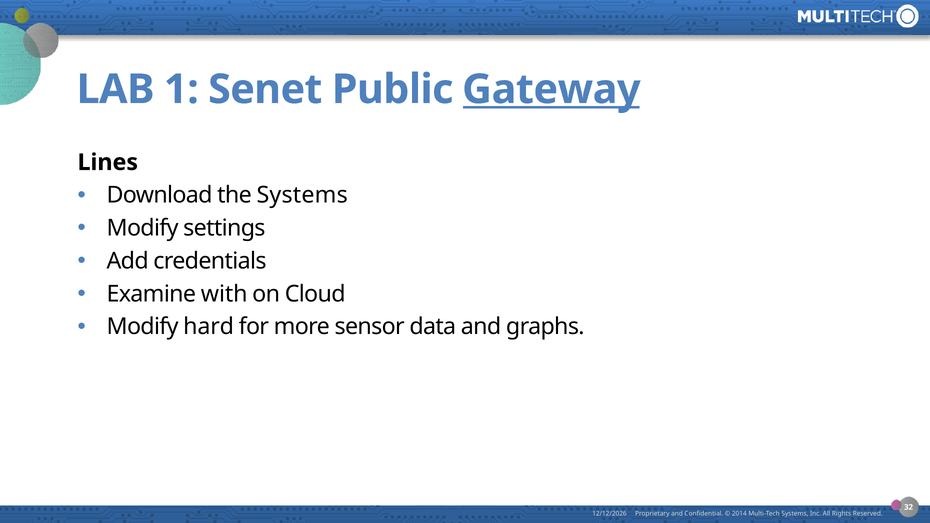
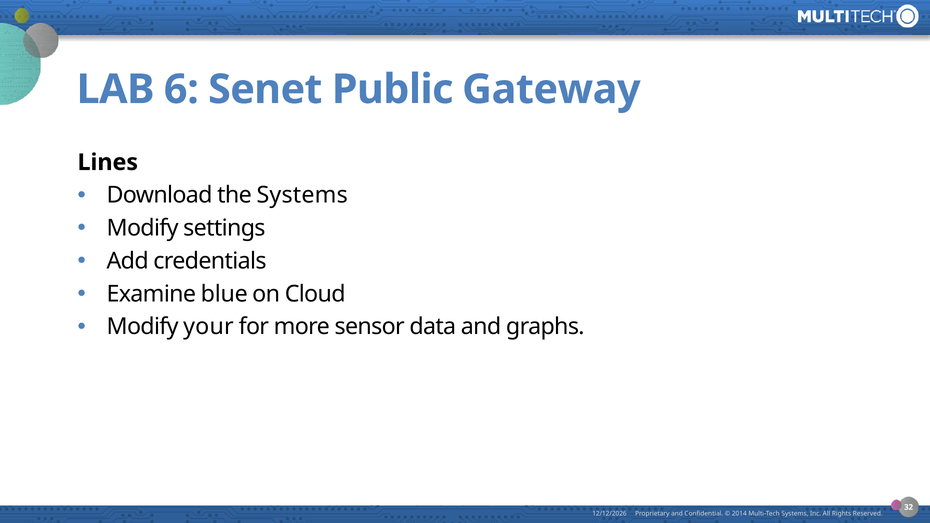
1: 1 -> 6 (181, 89)
Gateway underline: present -> none (551, 89)
with: with -> blue (224, 294)
hard: hard -> your (208, 327)
